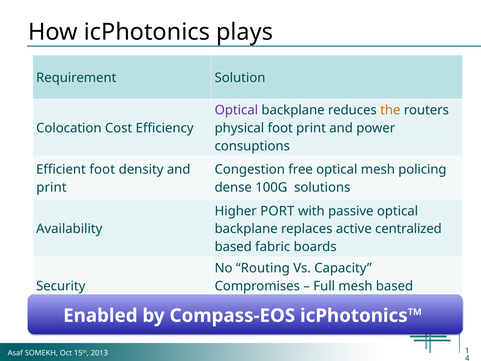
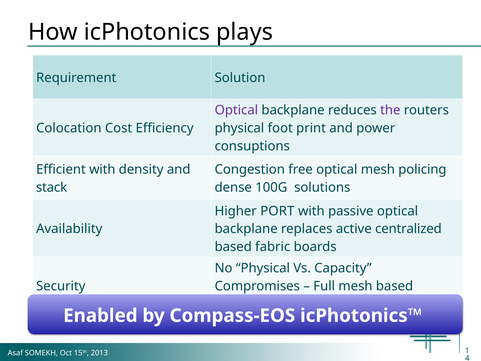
the colour: orange -> purple (390, 110)
Efficient foot: foot -> with (102, 169)
print: print -> stack (52, 187)
No Routing: Routing -> Physical (263, 268)
